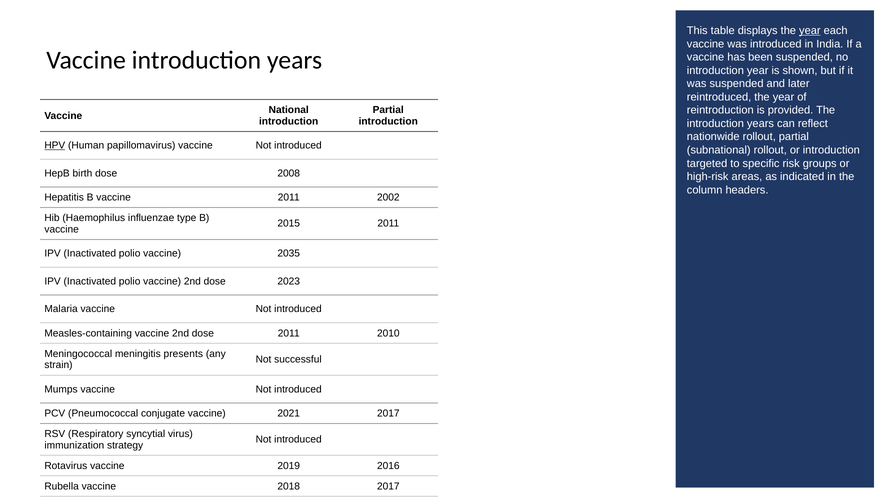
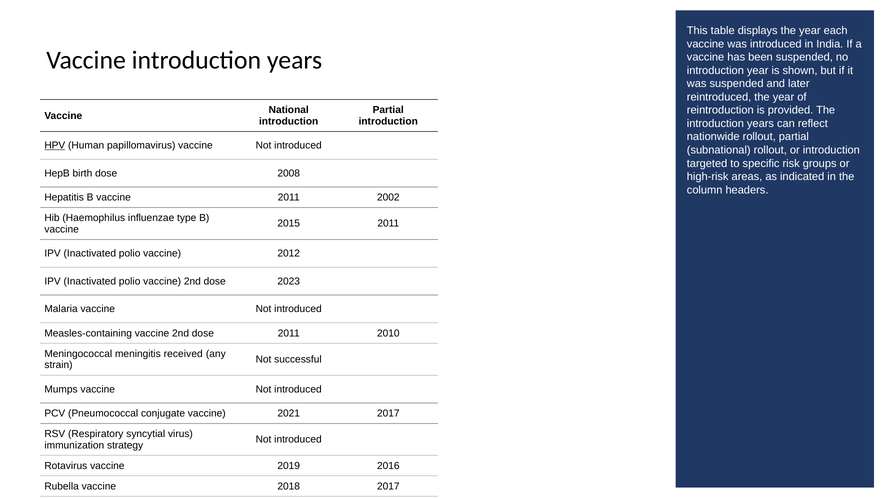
year underline: present -> none (810, 31)
2035: 2035 -> 2012 (289, 253)
presents: presents -> received (183, 354)
